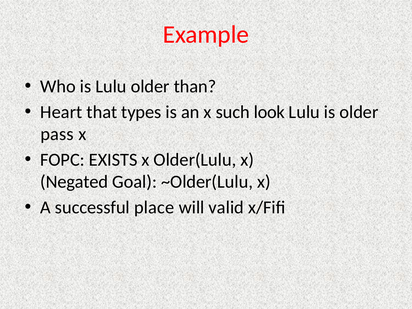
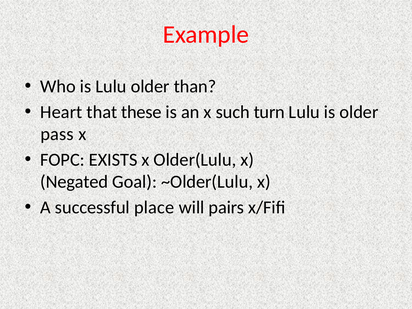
types: types -> these (141, 112)
look: look -> turn (269, 112)
valid: valid -> pairs (226, 207)
